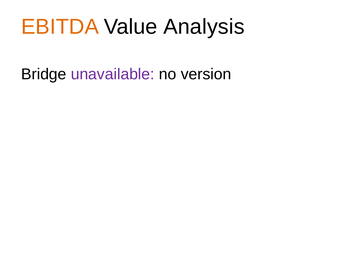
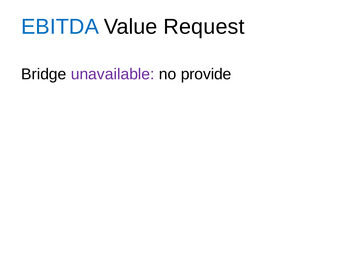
EBITDA colour: orange -> blue (60, 27)
Analysis: Analysis -> Request (204, 27)
version: version -> provide (206, 74)
